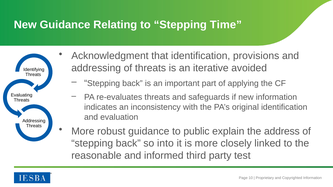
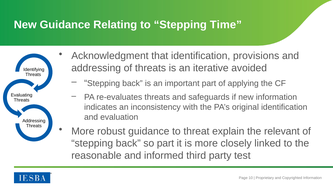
public: public -> threat (196, 131)
address: address -> relevant (282, 131)
so into: into -> part (165, 144)
